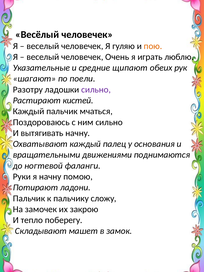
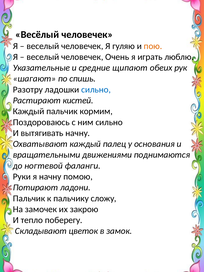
поели: поели -> спишь (83, 79)
сильно colour: purple -> blue (96, 90)
мчаться: мчаться -> кормим (96, 111)
машет: машет -> цветок (83, 231)
